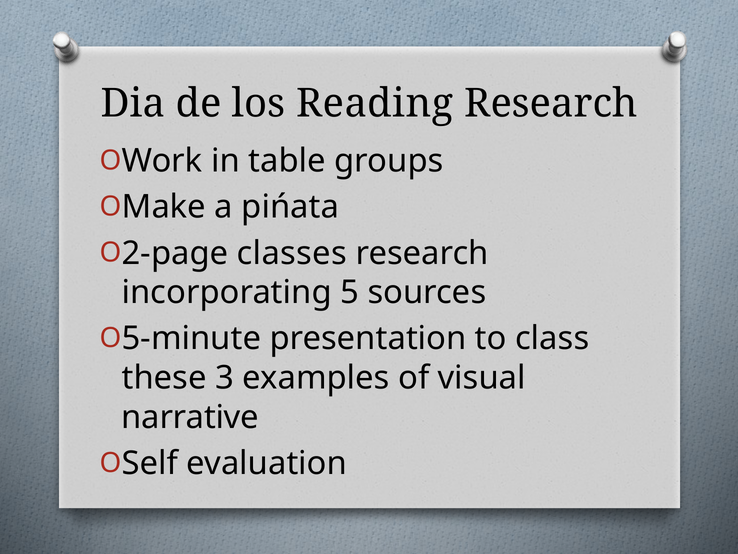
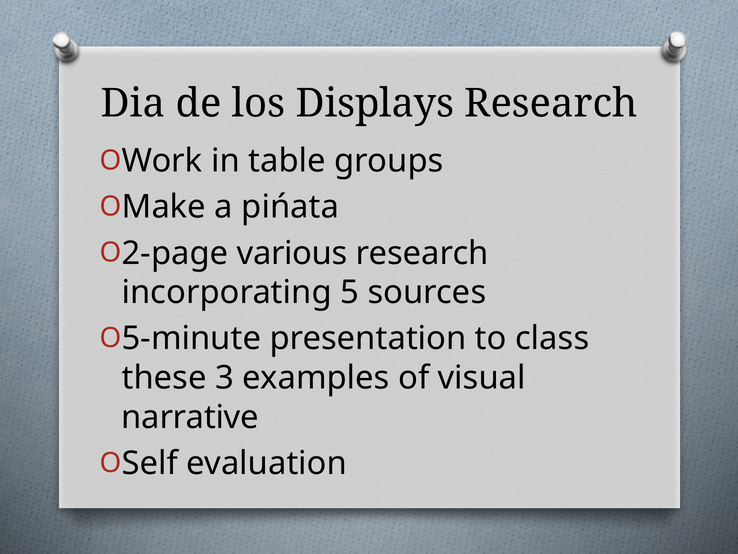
Reading: Reading -> Displays (375, 103)
classes: classes -> various (292, 253)
